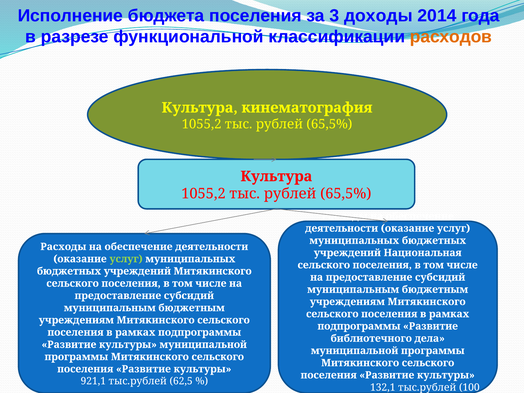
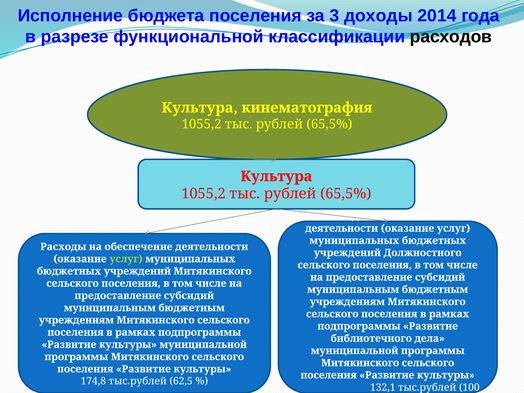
расходов colour: orange -> black (451, 37)
Национальная: Национальная -> Должностного (423, 253)
921,1: 921,1 -> 174,8 (93, 381)
